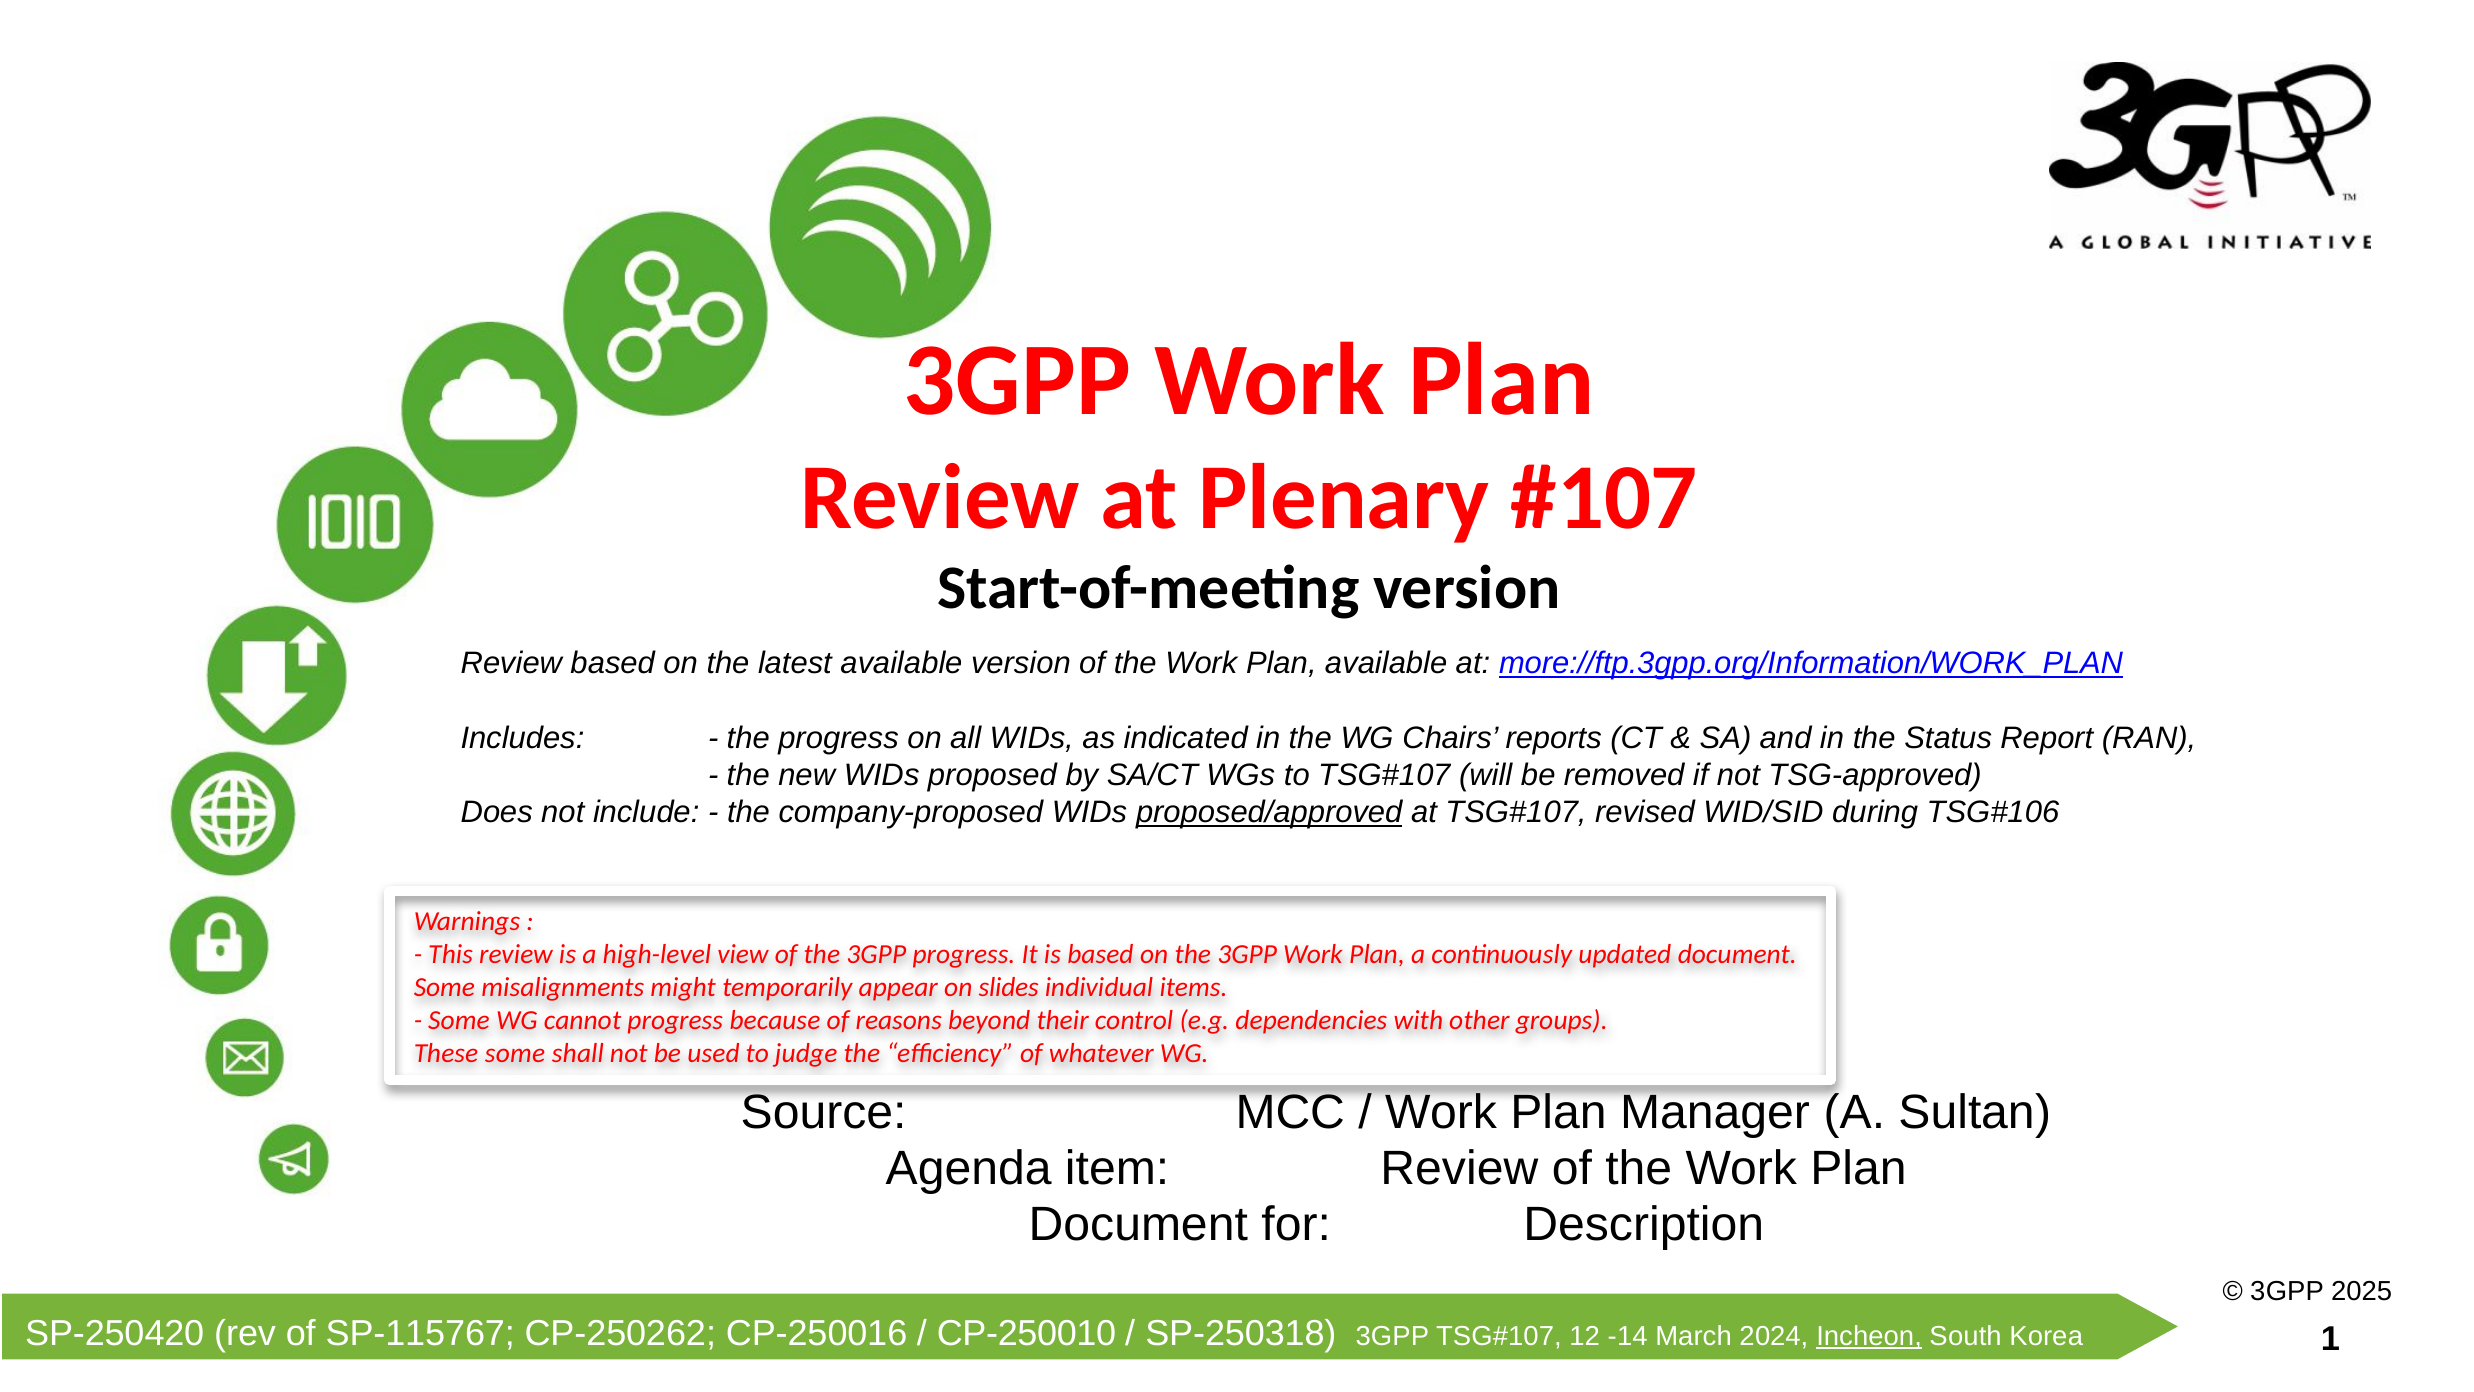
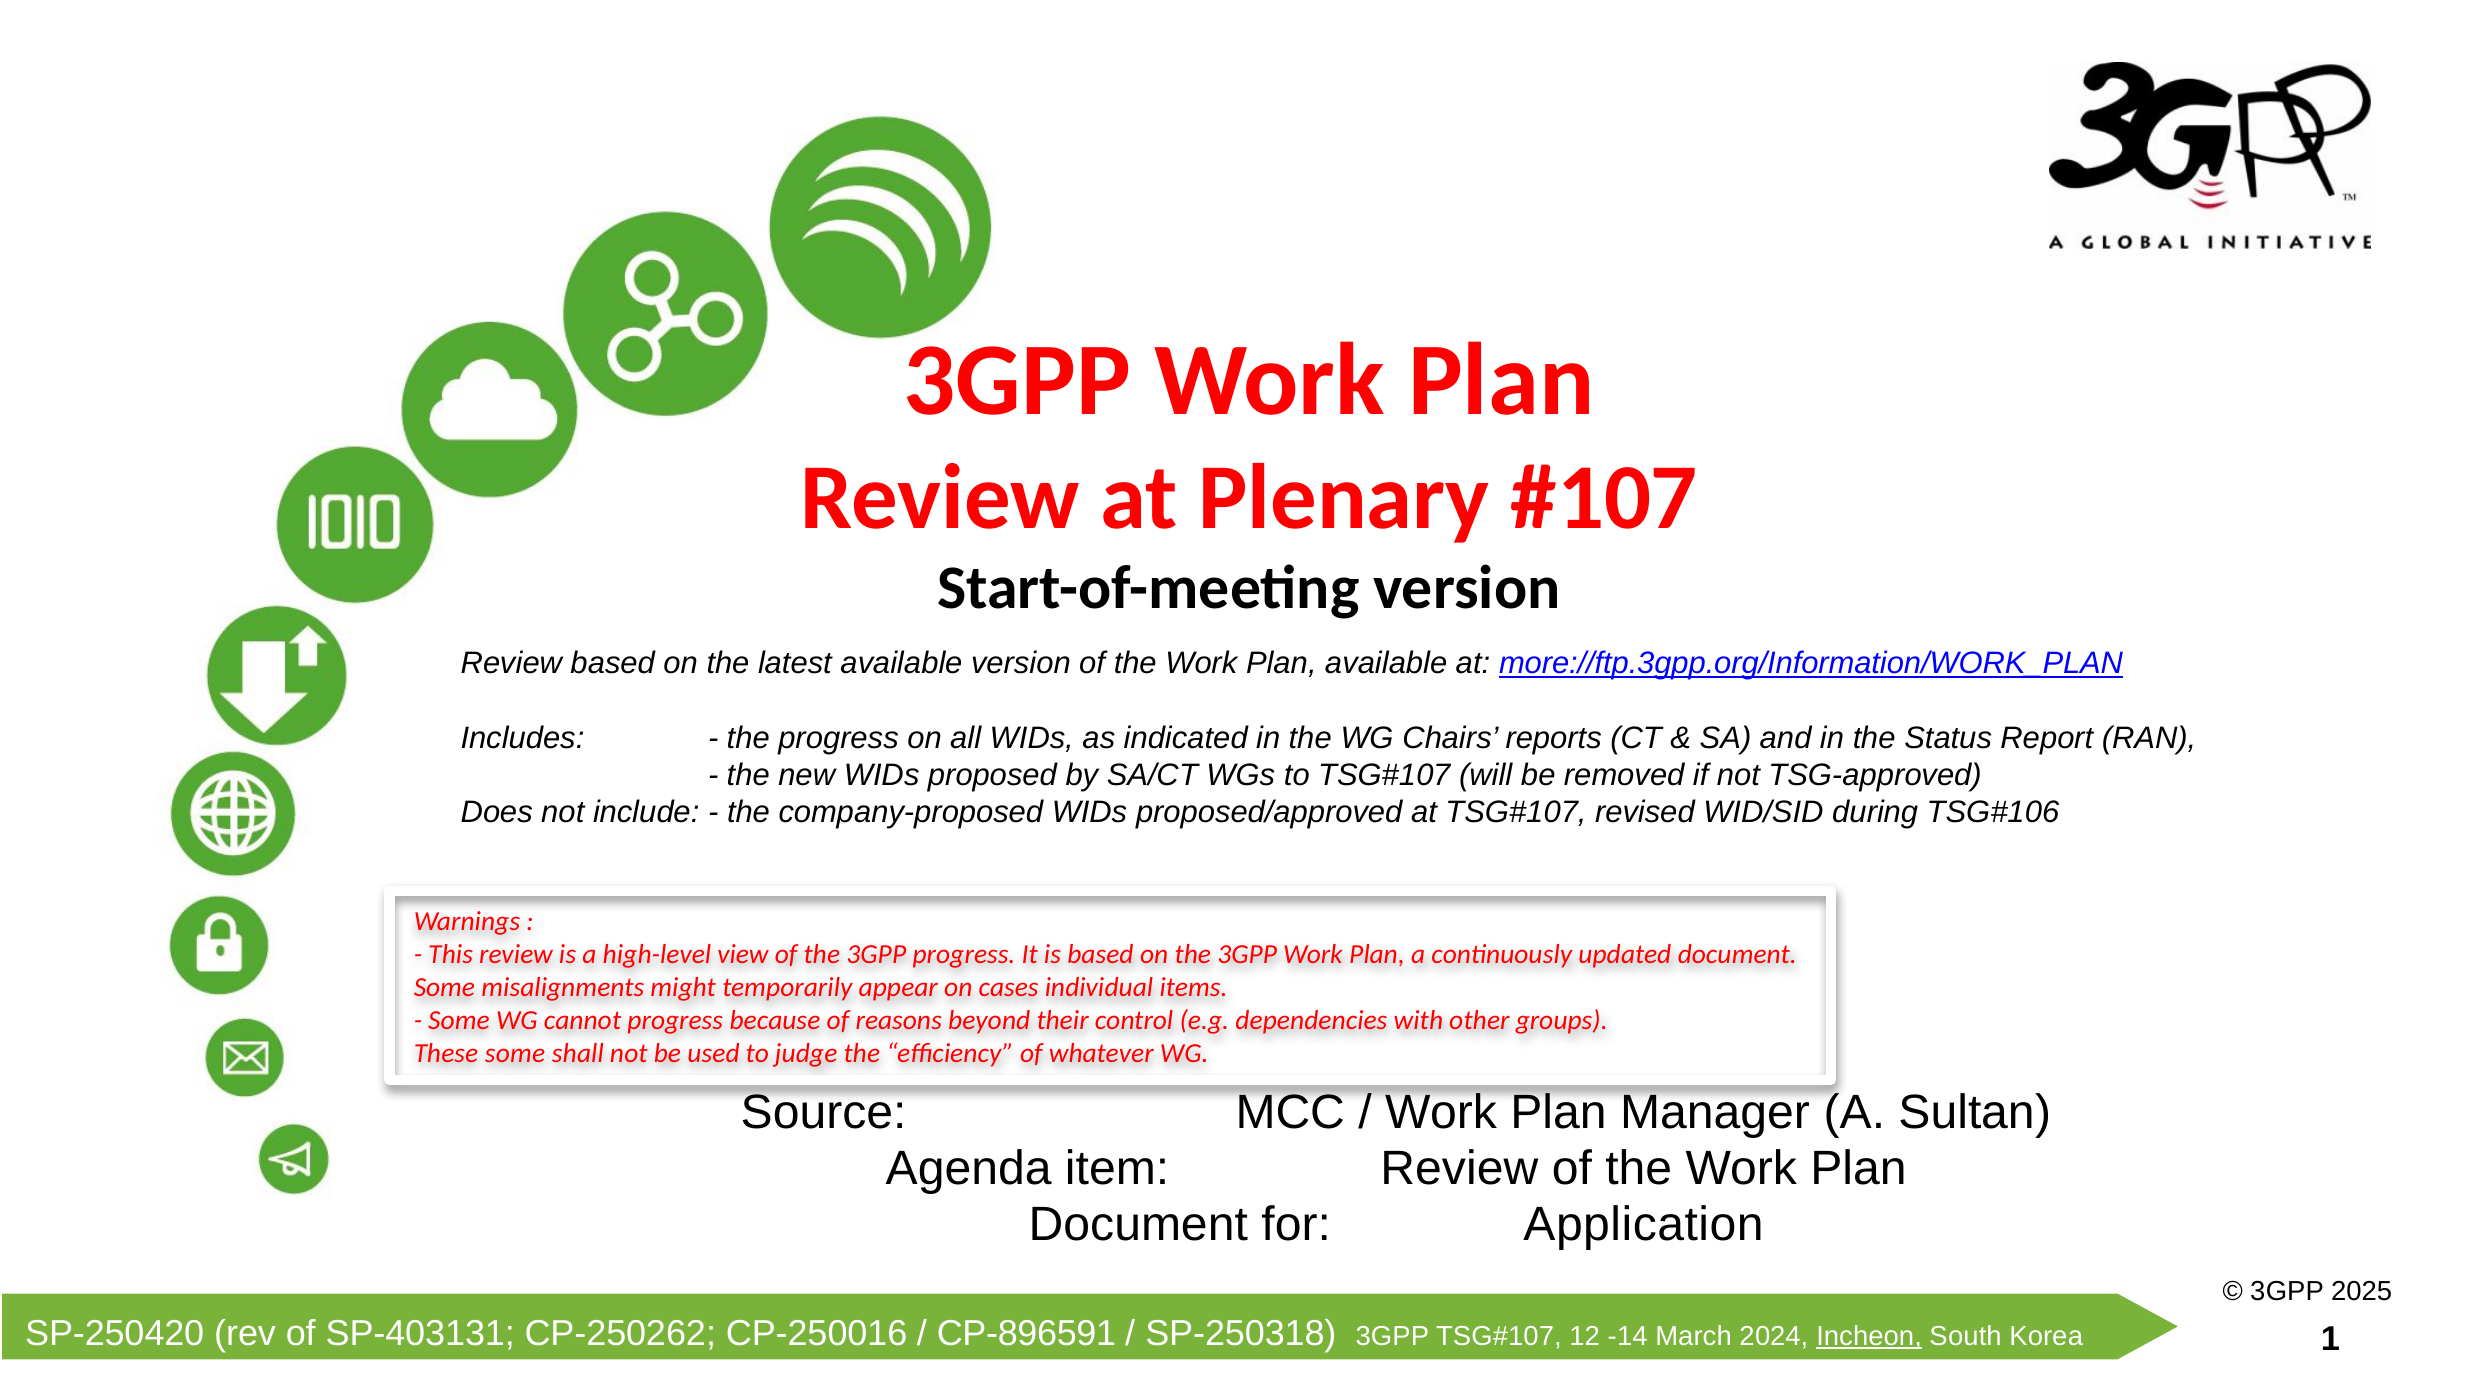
proposed/approved underline: present -> none (1269, 812)
slides: slides -> cases (1009, 987)
Description: Description -> Application (1644, 1224)
SP-115767: SP-115767 -> SP-403131 (420, 1333)
CP-250010: CP-250010 -> CP-896591 (1026, 1333)
